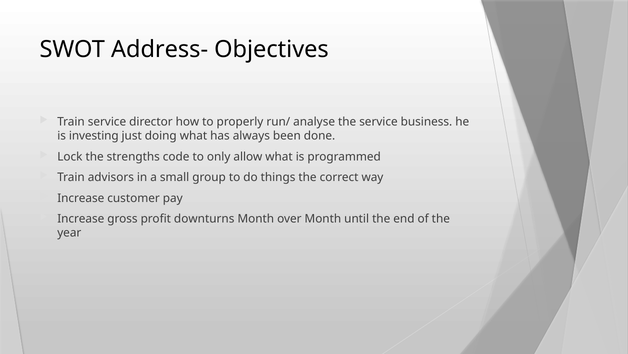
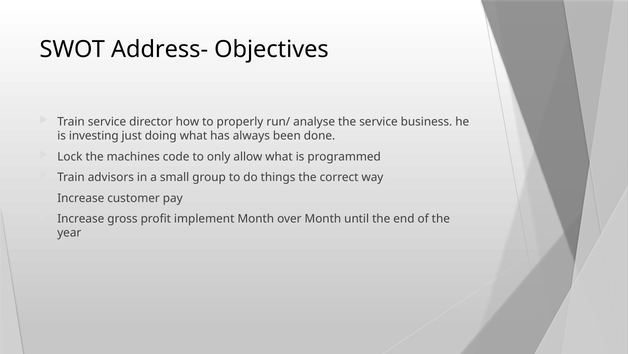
strengths: strengths -> machines (133, 156)
downturns: downturns -> implement (204, 218)
